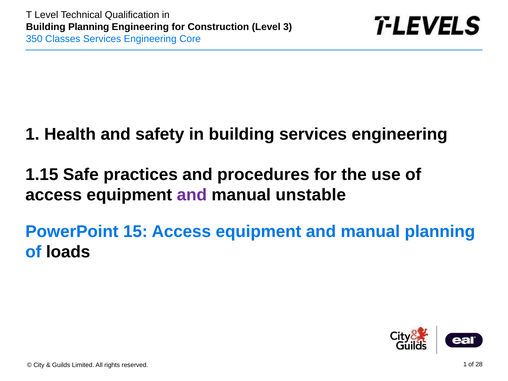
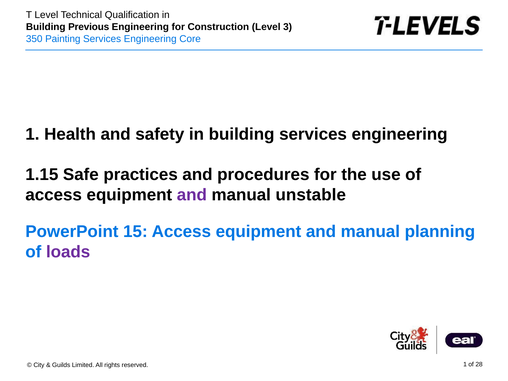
Building Planning: Planning -> Previous (89, 27)
Classes: Classes -> Painting (63, 39)
loads colour: black -> purple (68, 252)
